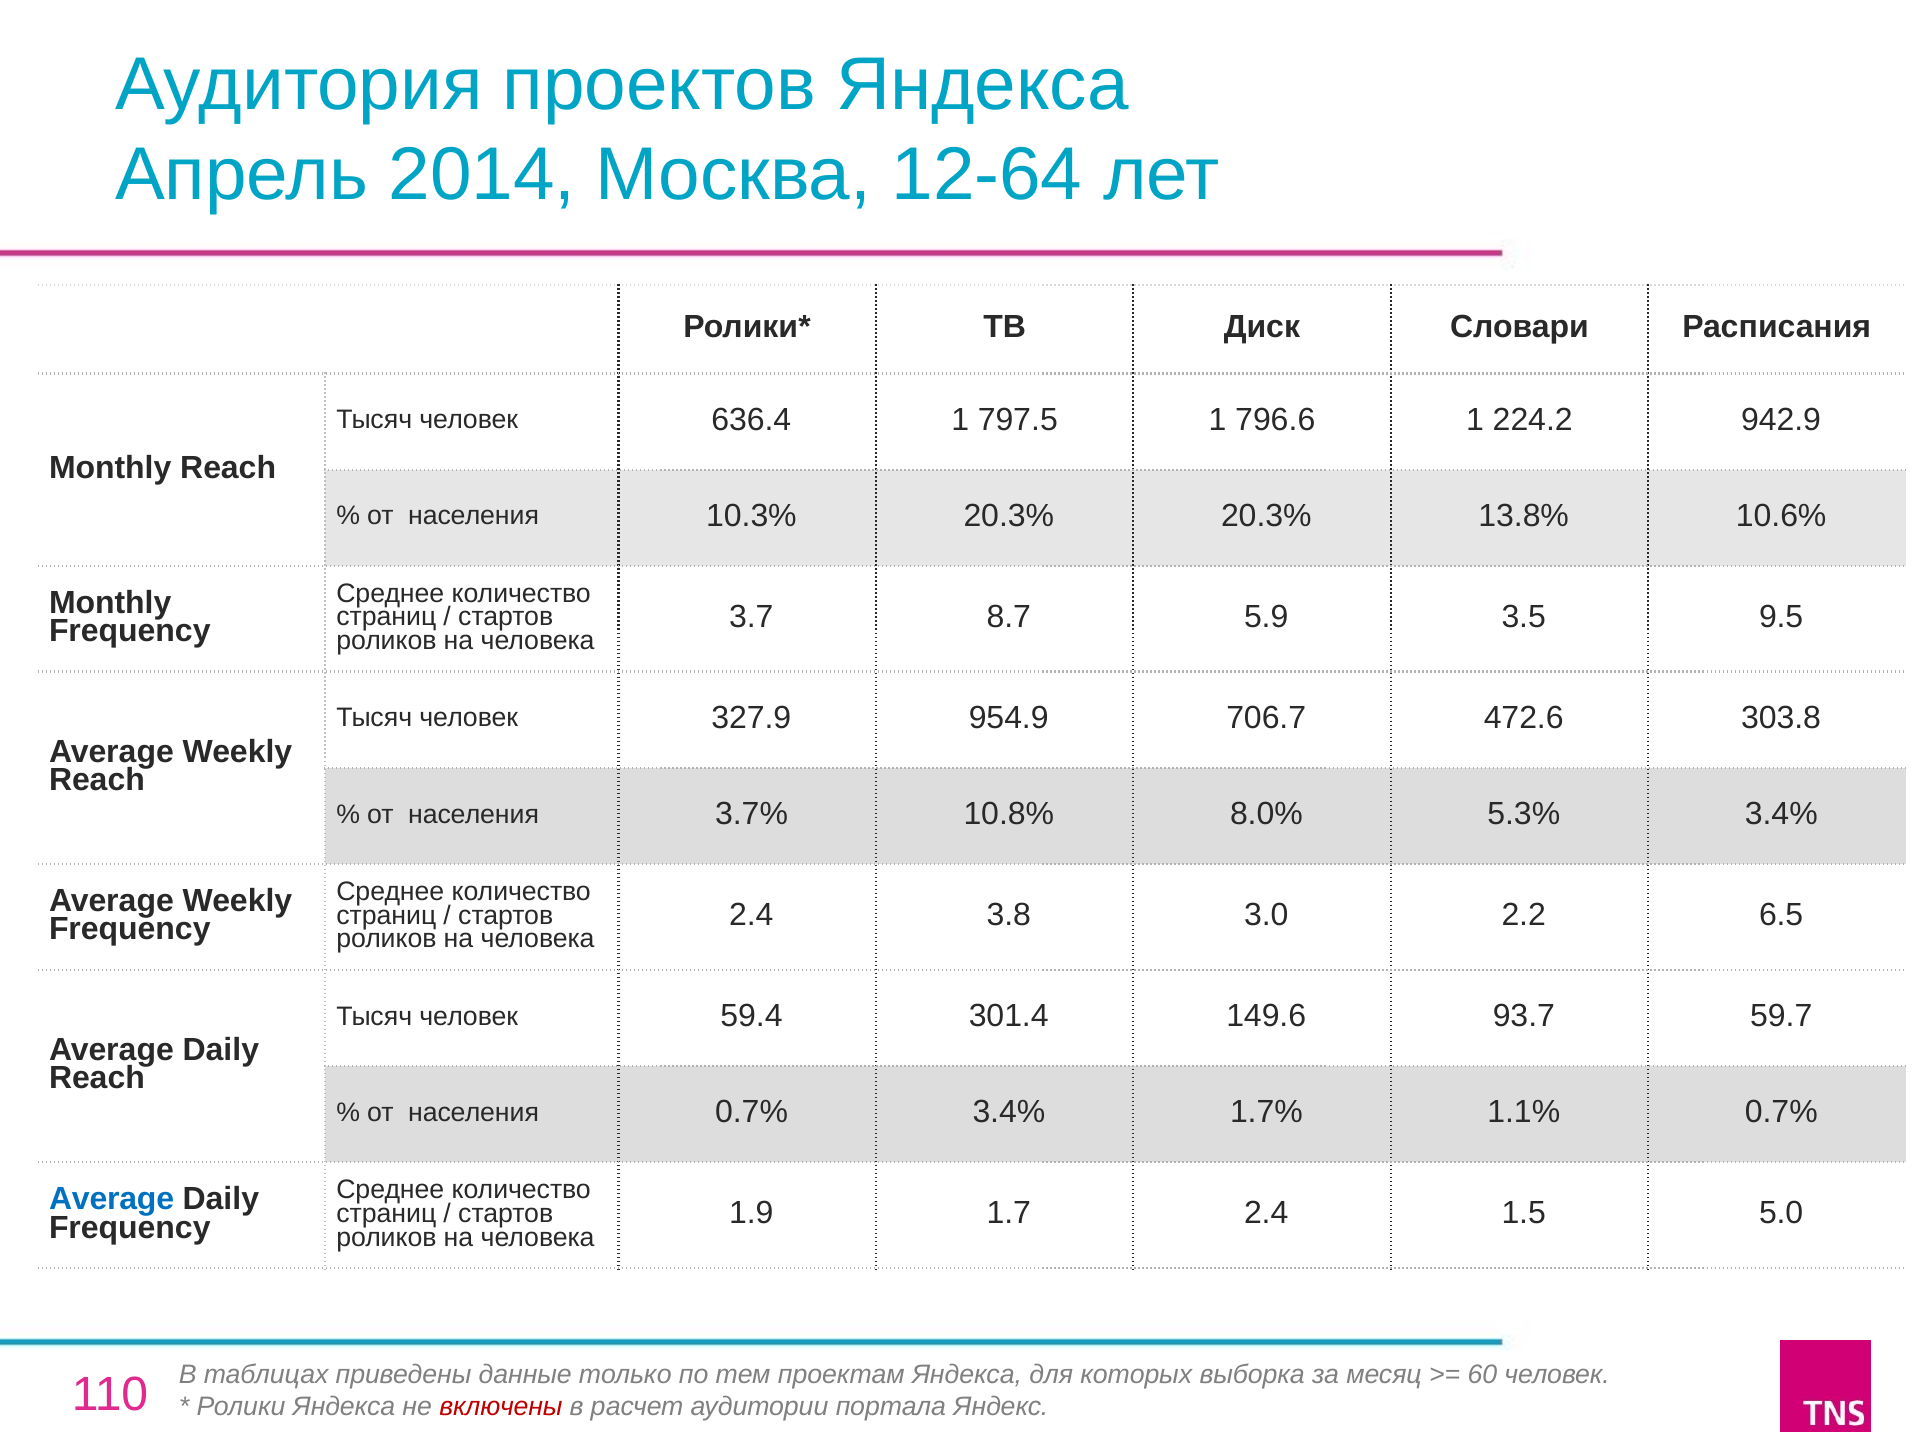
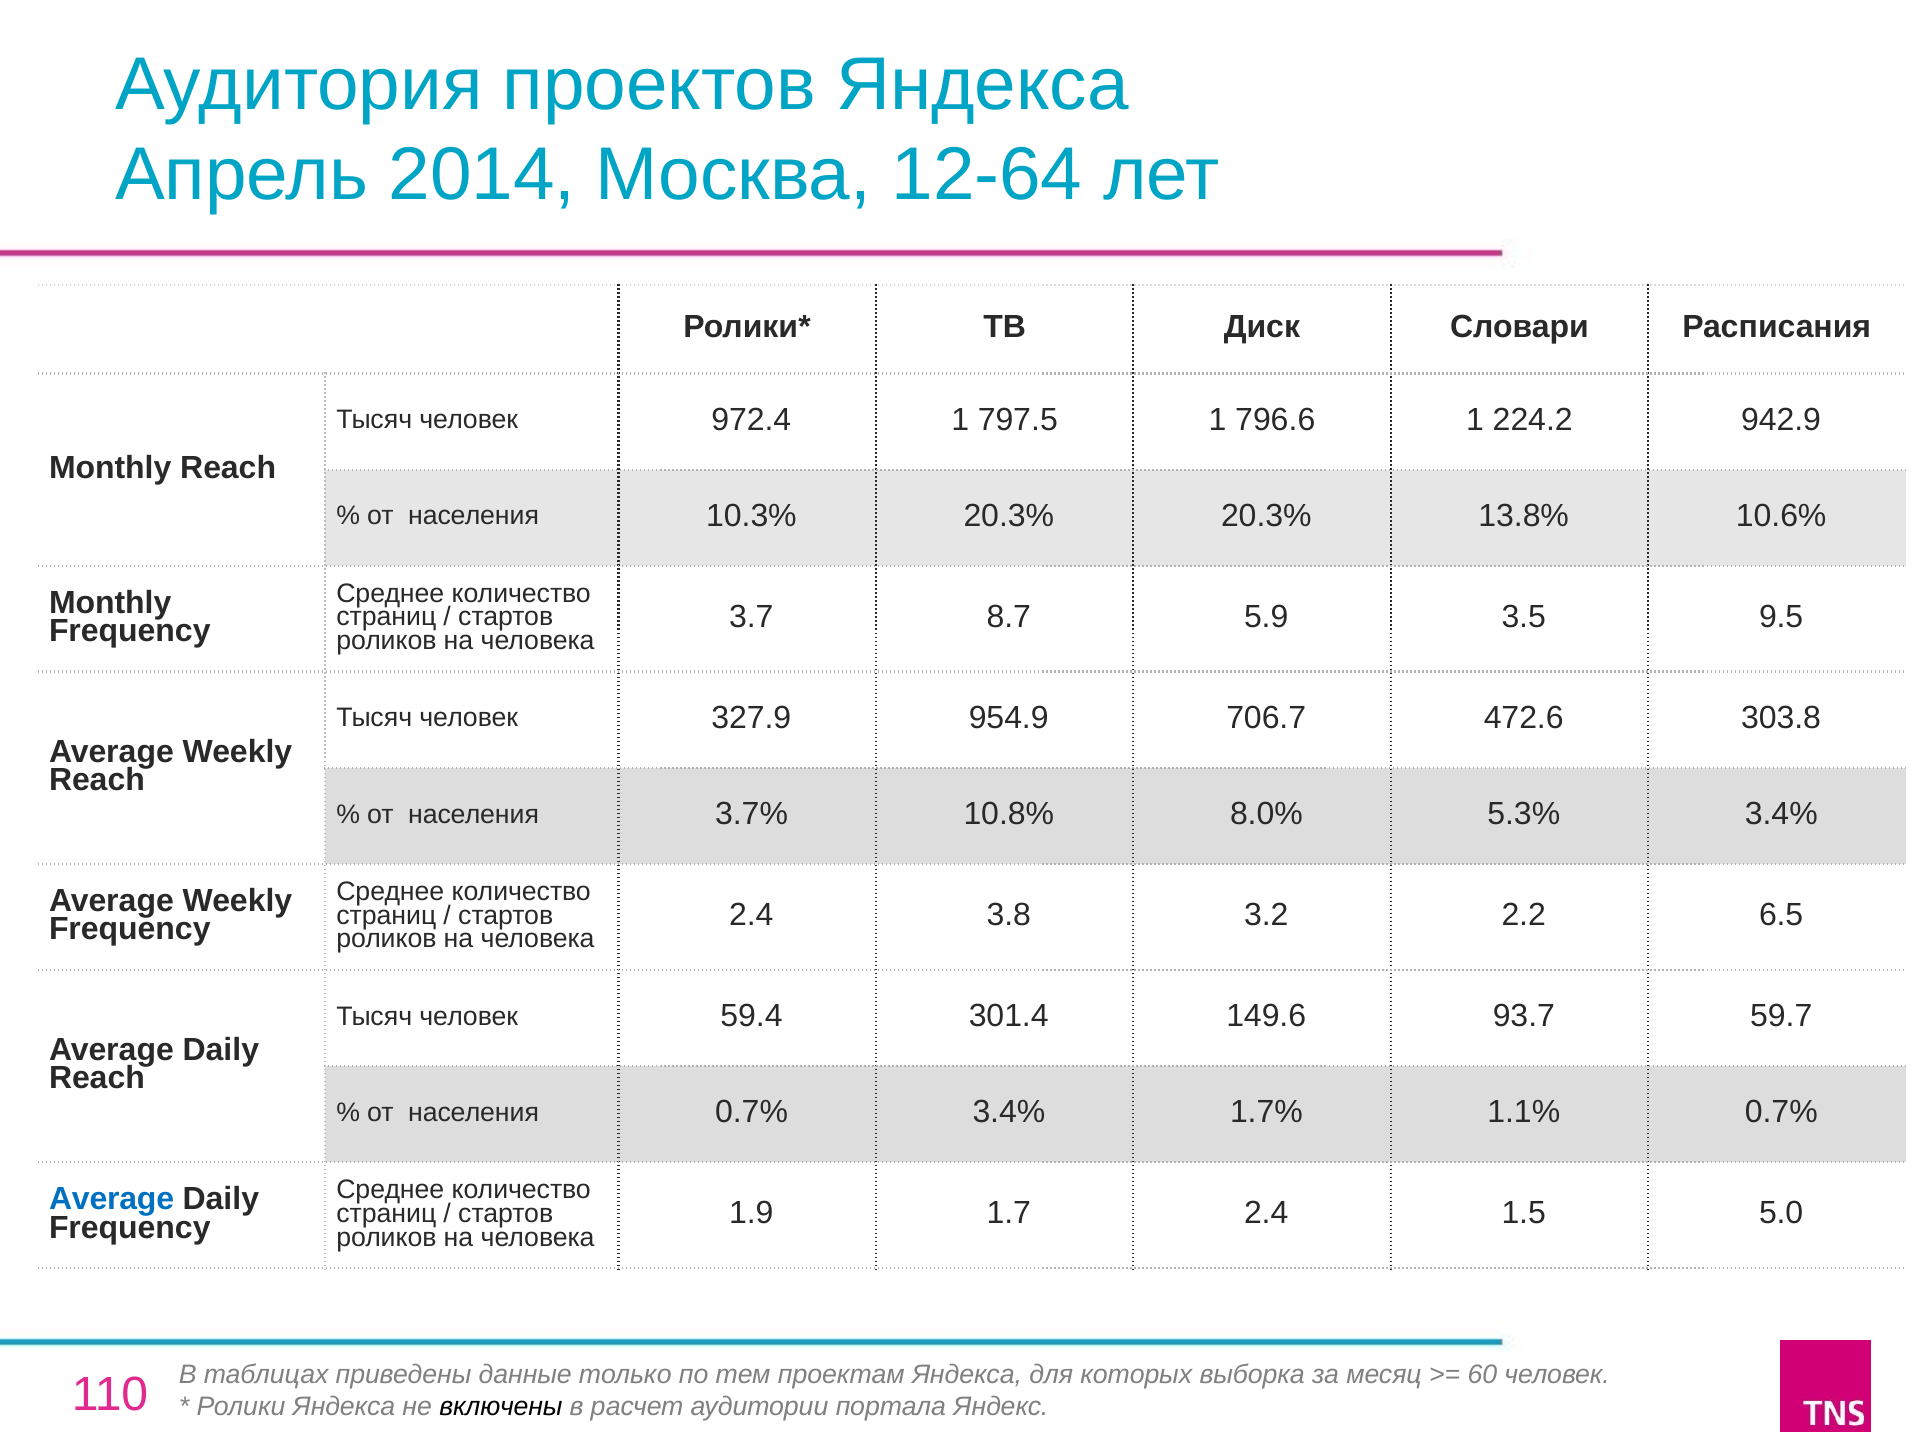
636.4: 636.4 -> 972.4 (751, 419)
3.0: 3.0 -> 3.2 (1266, 915)
включены colour: red -> black (501, 1407)
